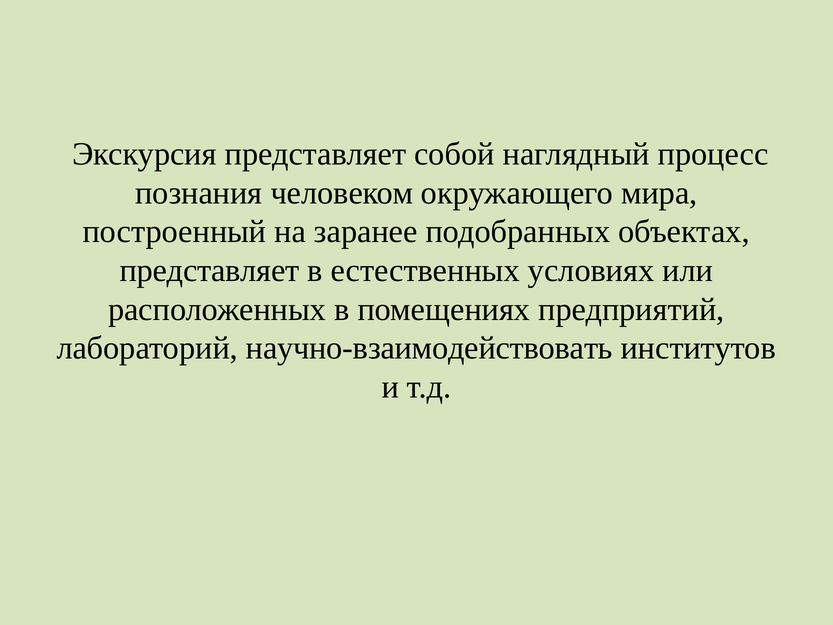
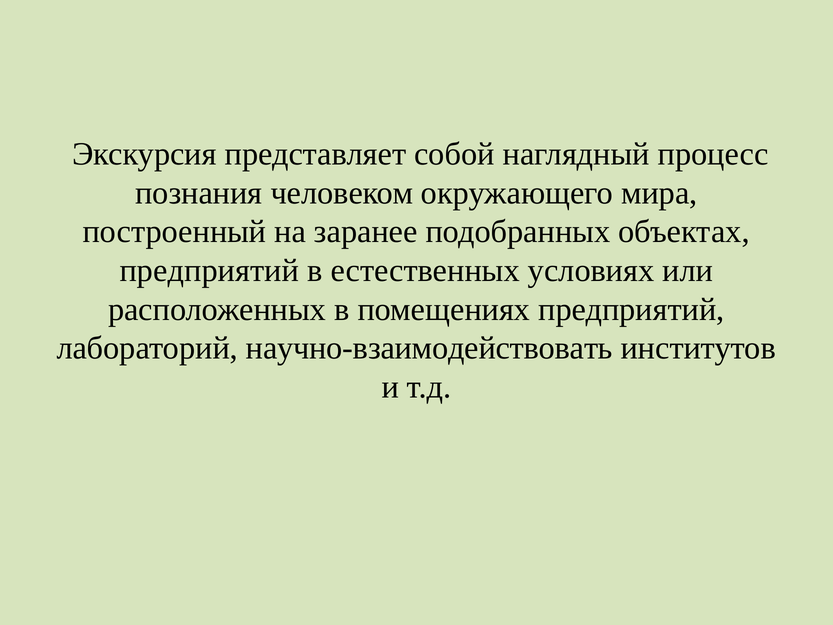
представляет: представляет -> предприятий (209, 270)
